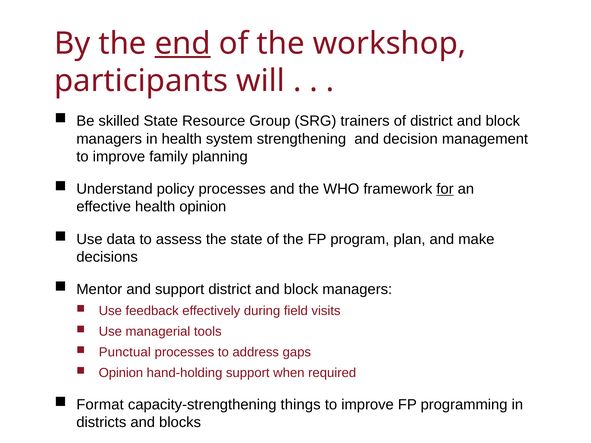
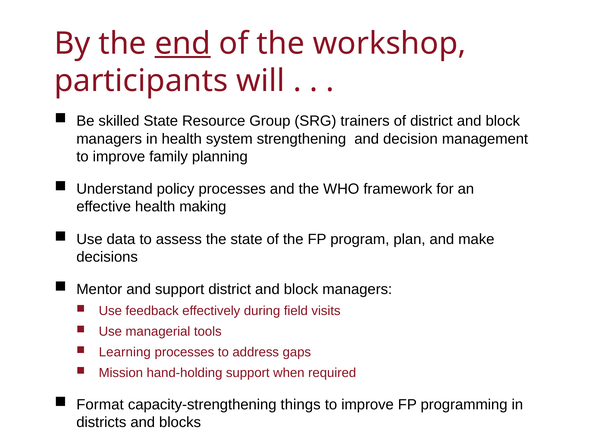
for underline: present -> none (445, 189)
health opinion: opinion -> making (203, 207)
Punctual: Punctual -> Learning (125, 353)
Opinion: Opinion -> Mission (121, 373)
